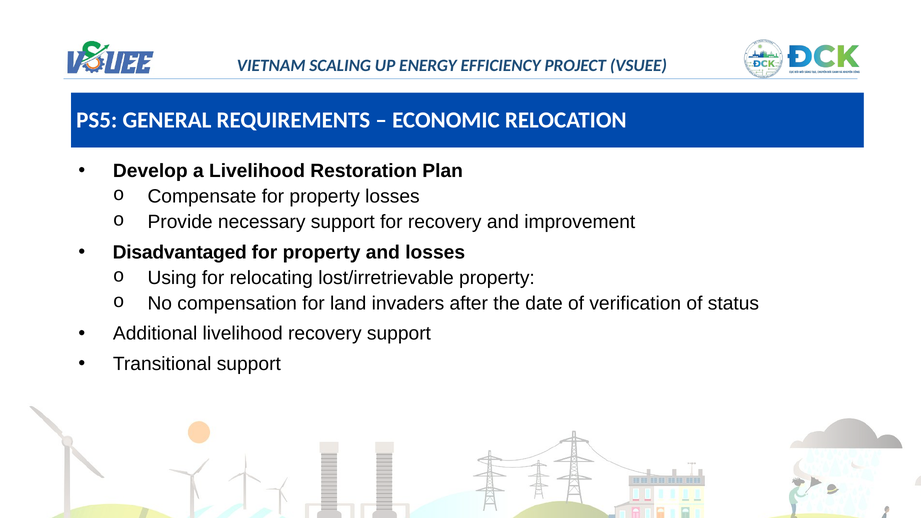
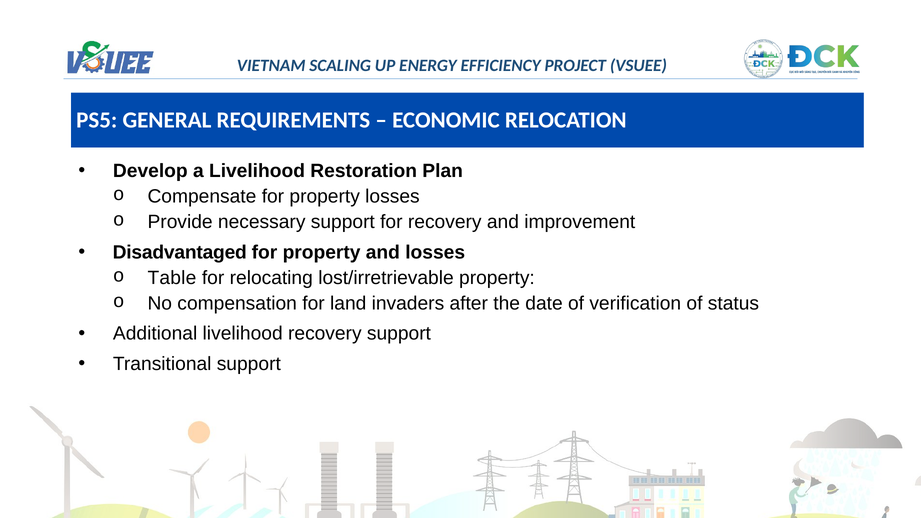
Using: Using -> Table (172, 278)
